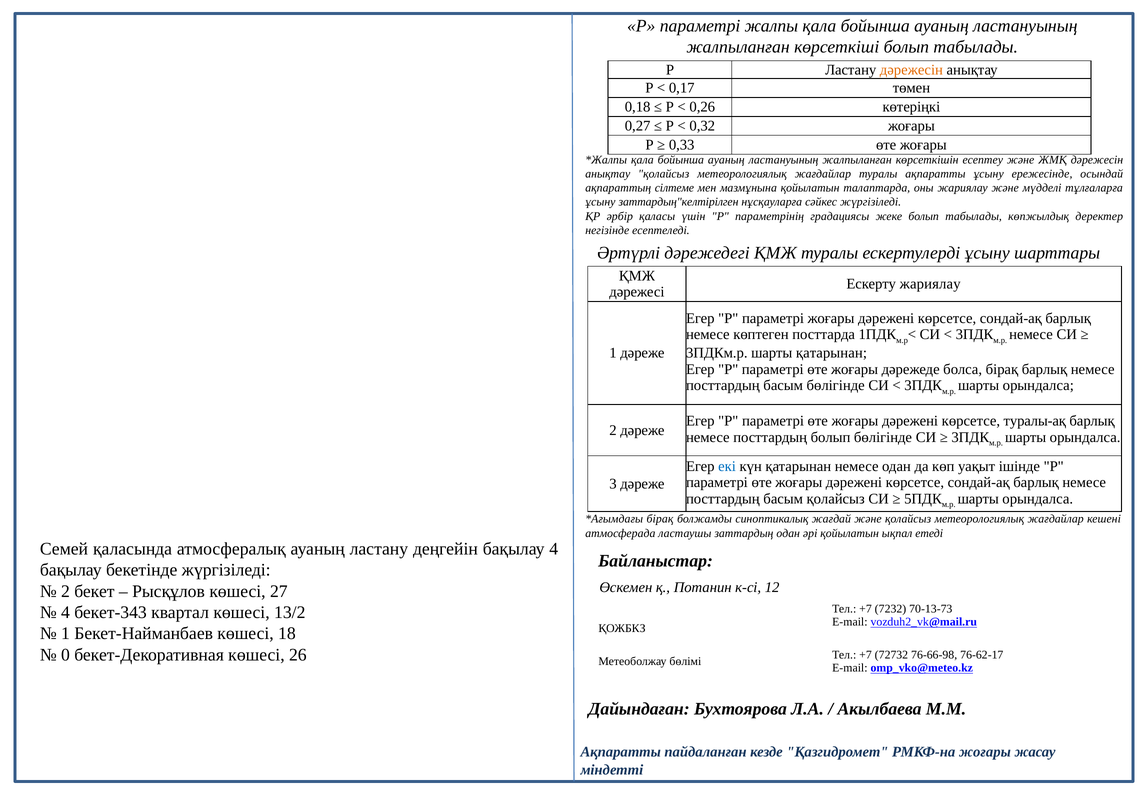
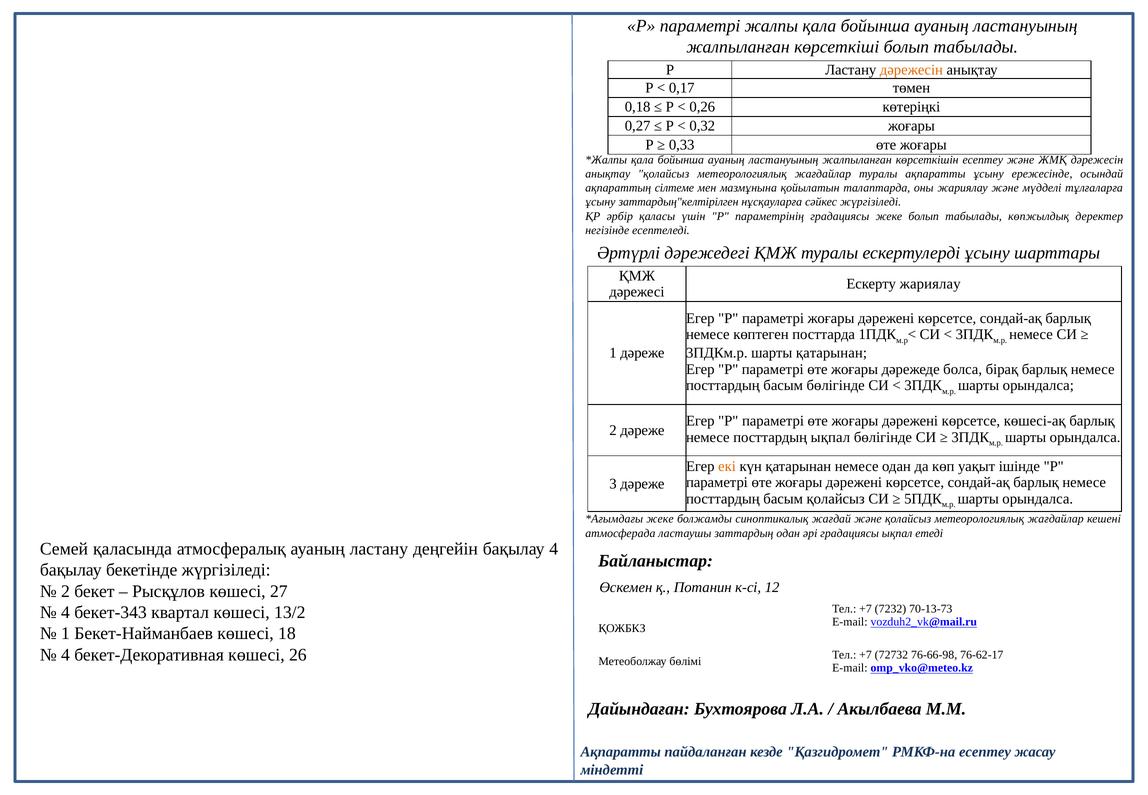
туралы-ақ: туралы-ақ -> көшесі-ақ (1035, 421)
посттардың болып: болып -> ықпал (830, 437)
екі colour: blue -> orange (727, 466)
бірақ: бірақ -> жеке (660, 519)
әрі қойылатын: қойылатын -> градациясы (850, 533)
0: 0 -> 4 (66, 655)
РМКФ-на жоғары: жоғары -> есептеу (985, 752)
